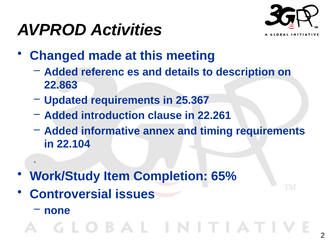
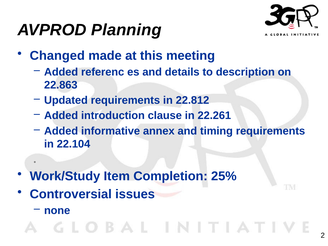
Activities: Activities -> Planning (126, 30)
25.367: 25.367 -> 22.812 (193, 100)
65%: 65% -> 25% (224, 176)
